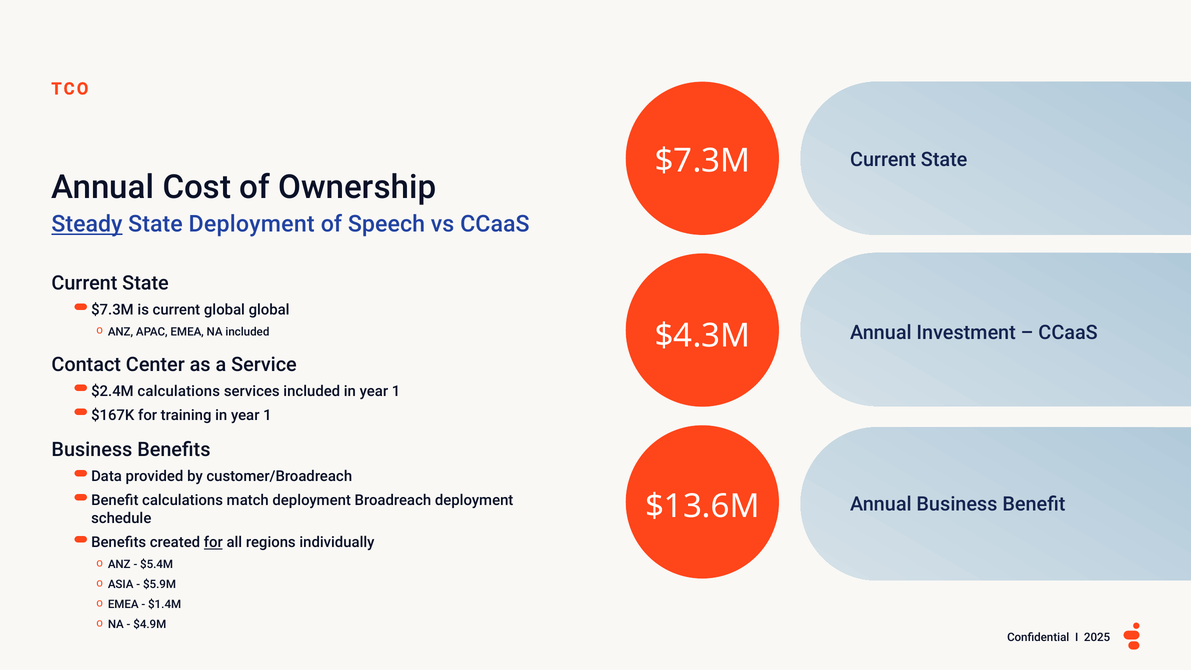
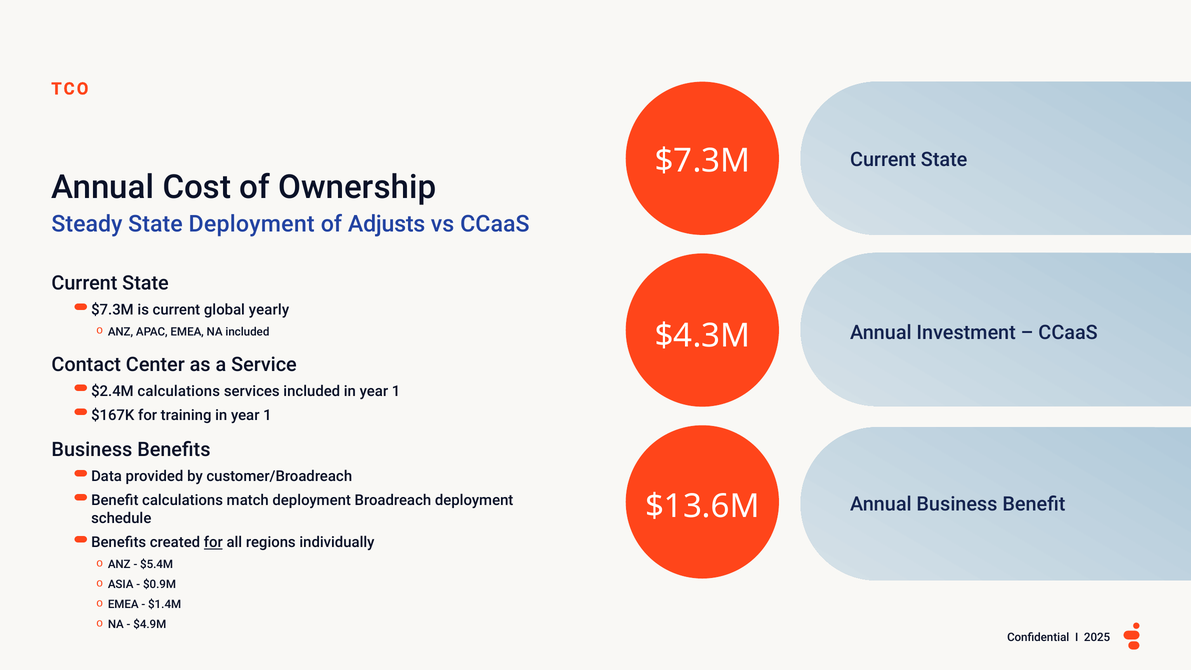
Steady underline: present -> none (87, 224)
Speech: Speech -> Adjusts (387, 224)
global global: global -> yearly (269, 310)
$5.9M: $5.9M -> $0.9M (160, 584)
